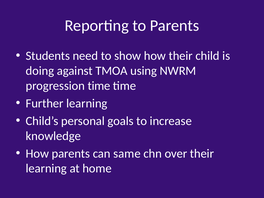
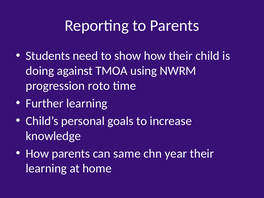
progression time: time -> roto (99, 86)
over: over -> year (176, 154)
